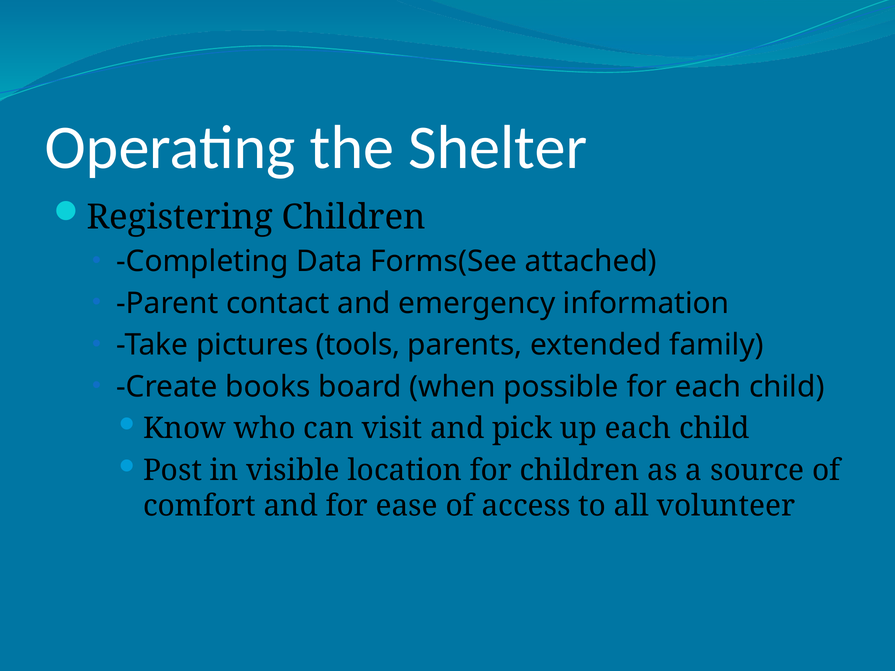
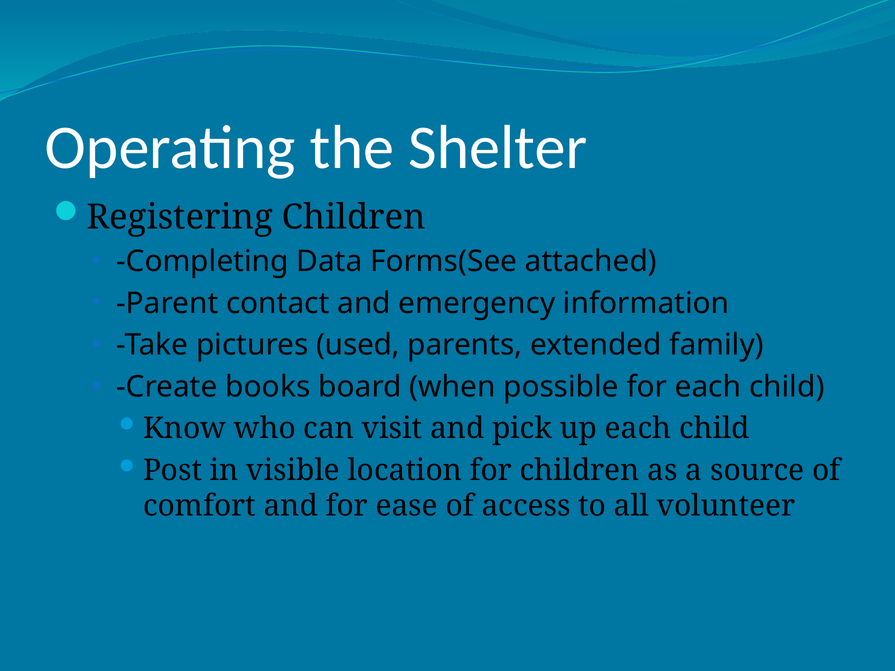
tools: tools -> used (358, 345)
